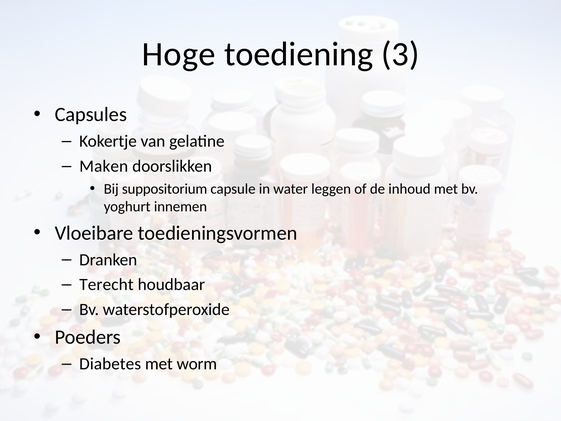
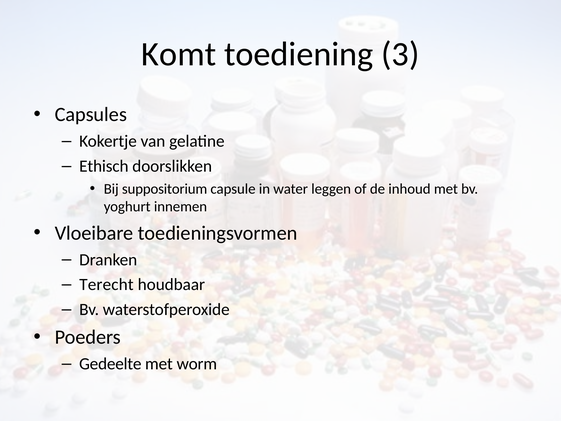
Hoge: Hoge -> Komt (179, 54)
Maken: Maken -> Ethisch (104, 166)
Diabetes: Diabetes -> Gedeelte (110, 364)
